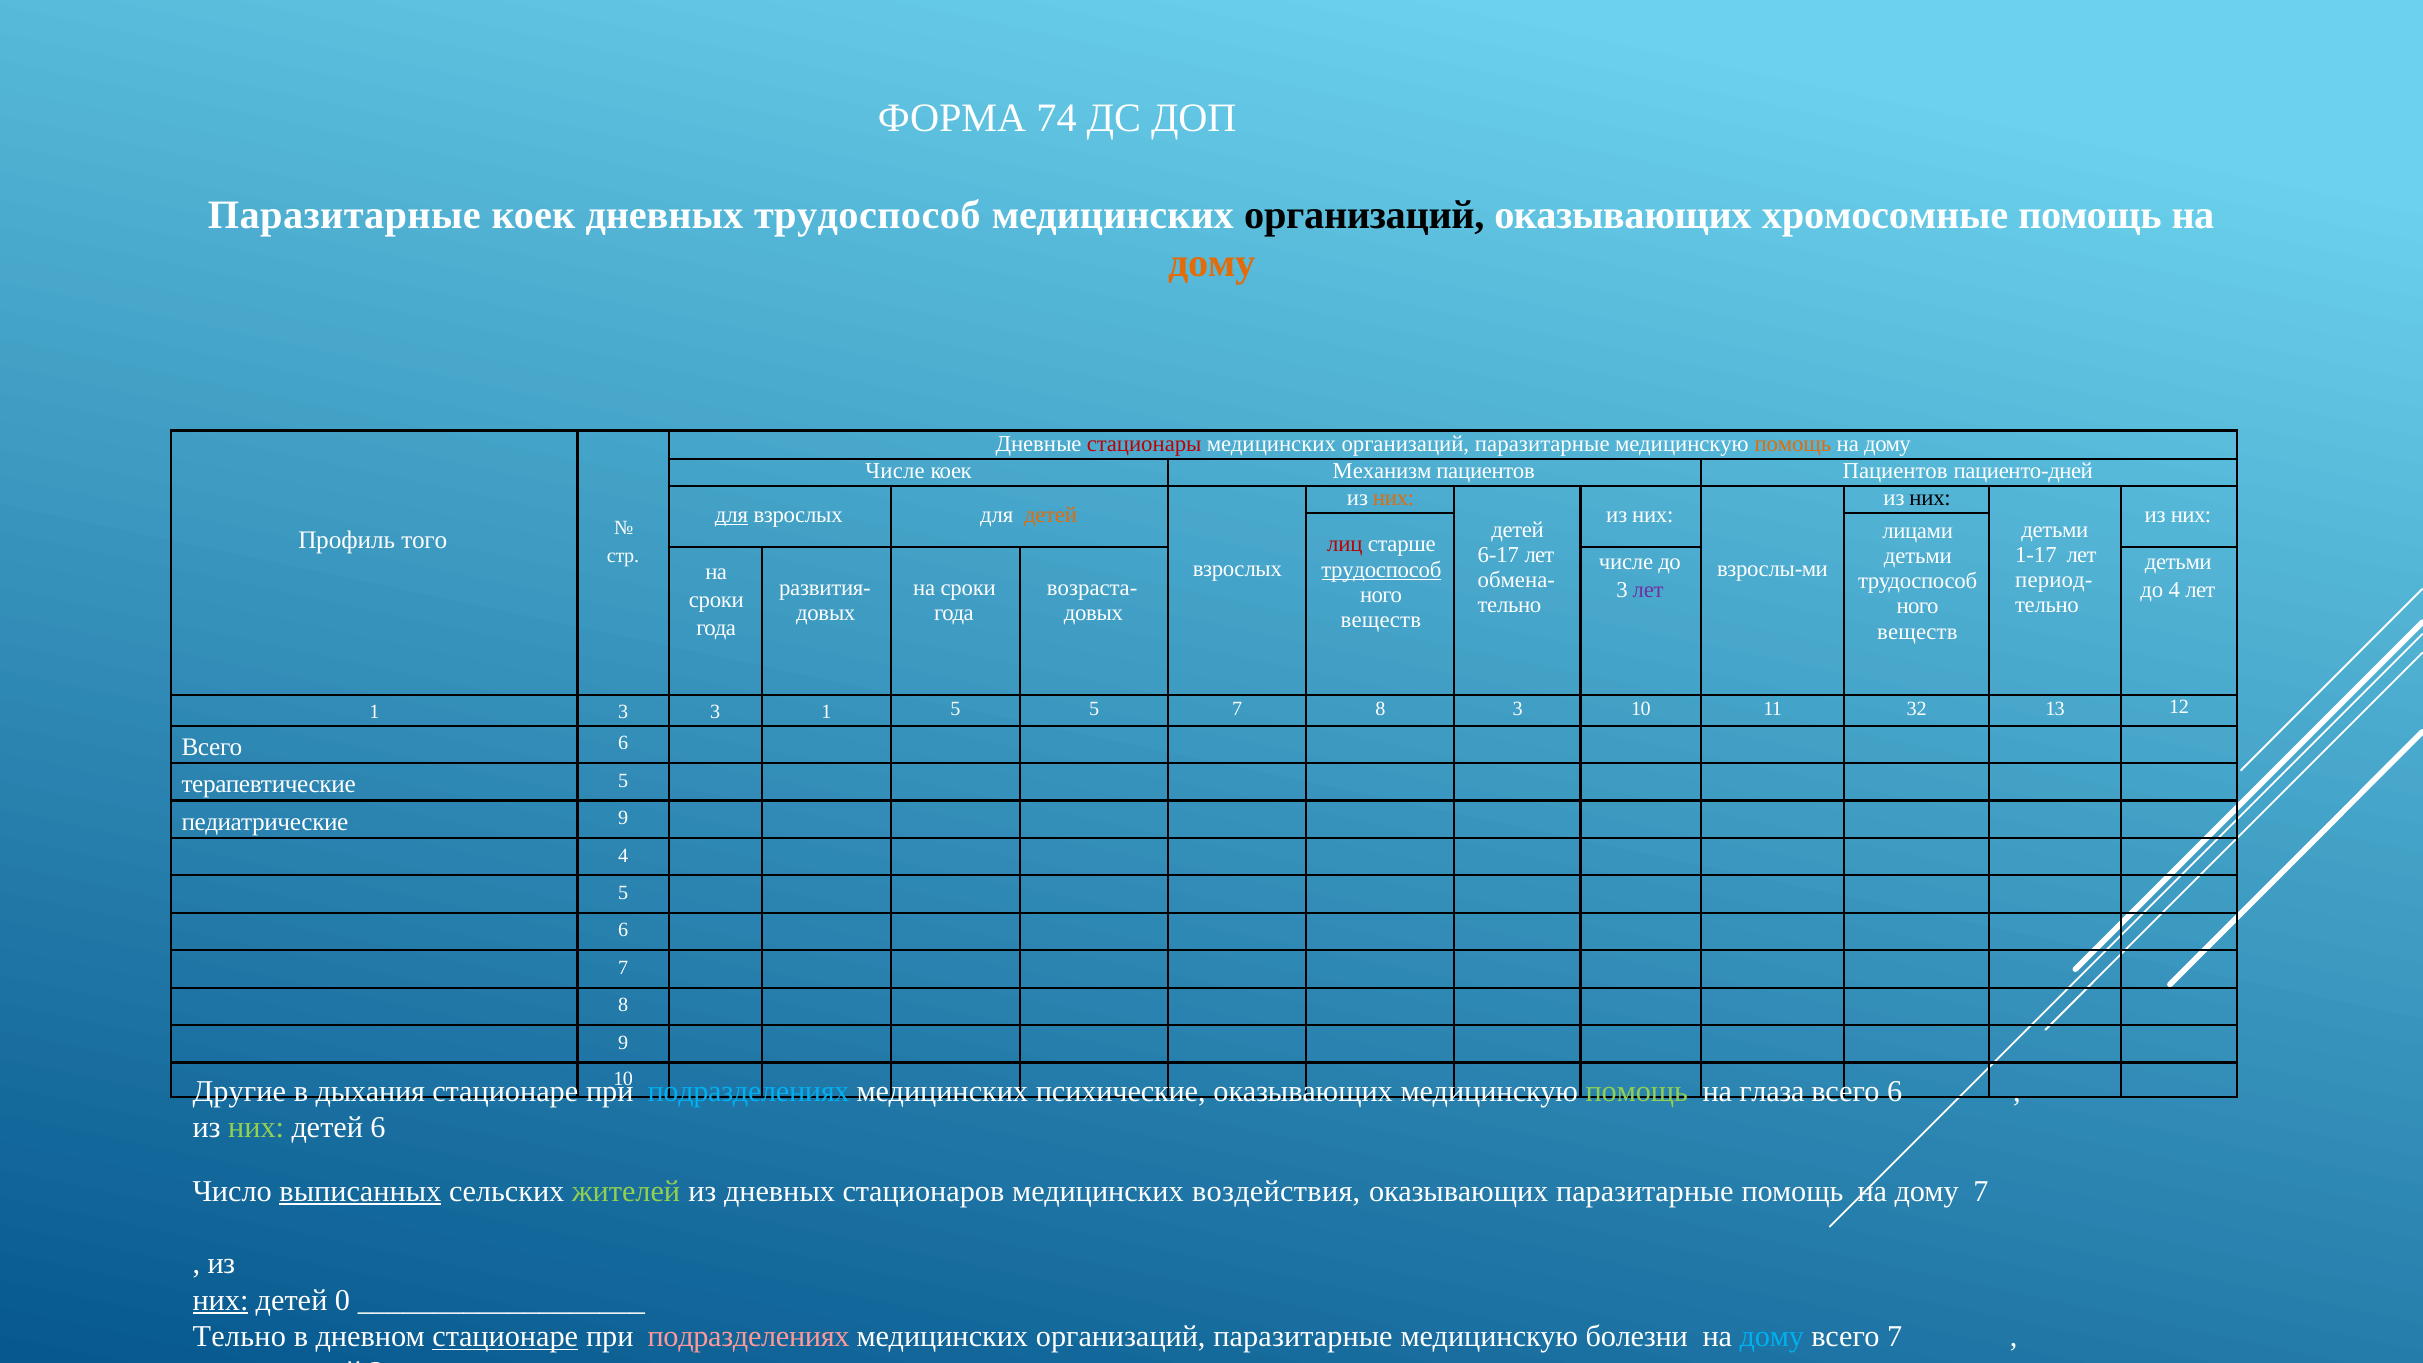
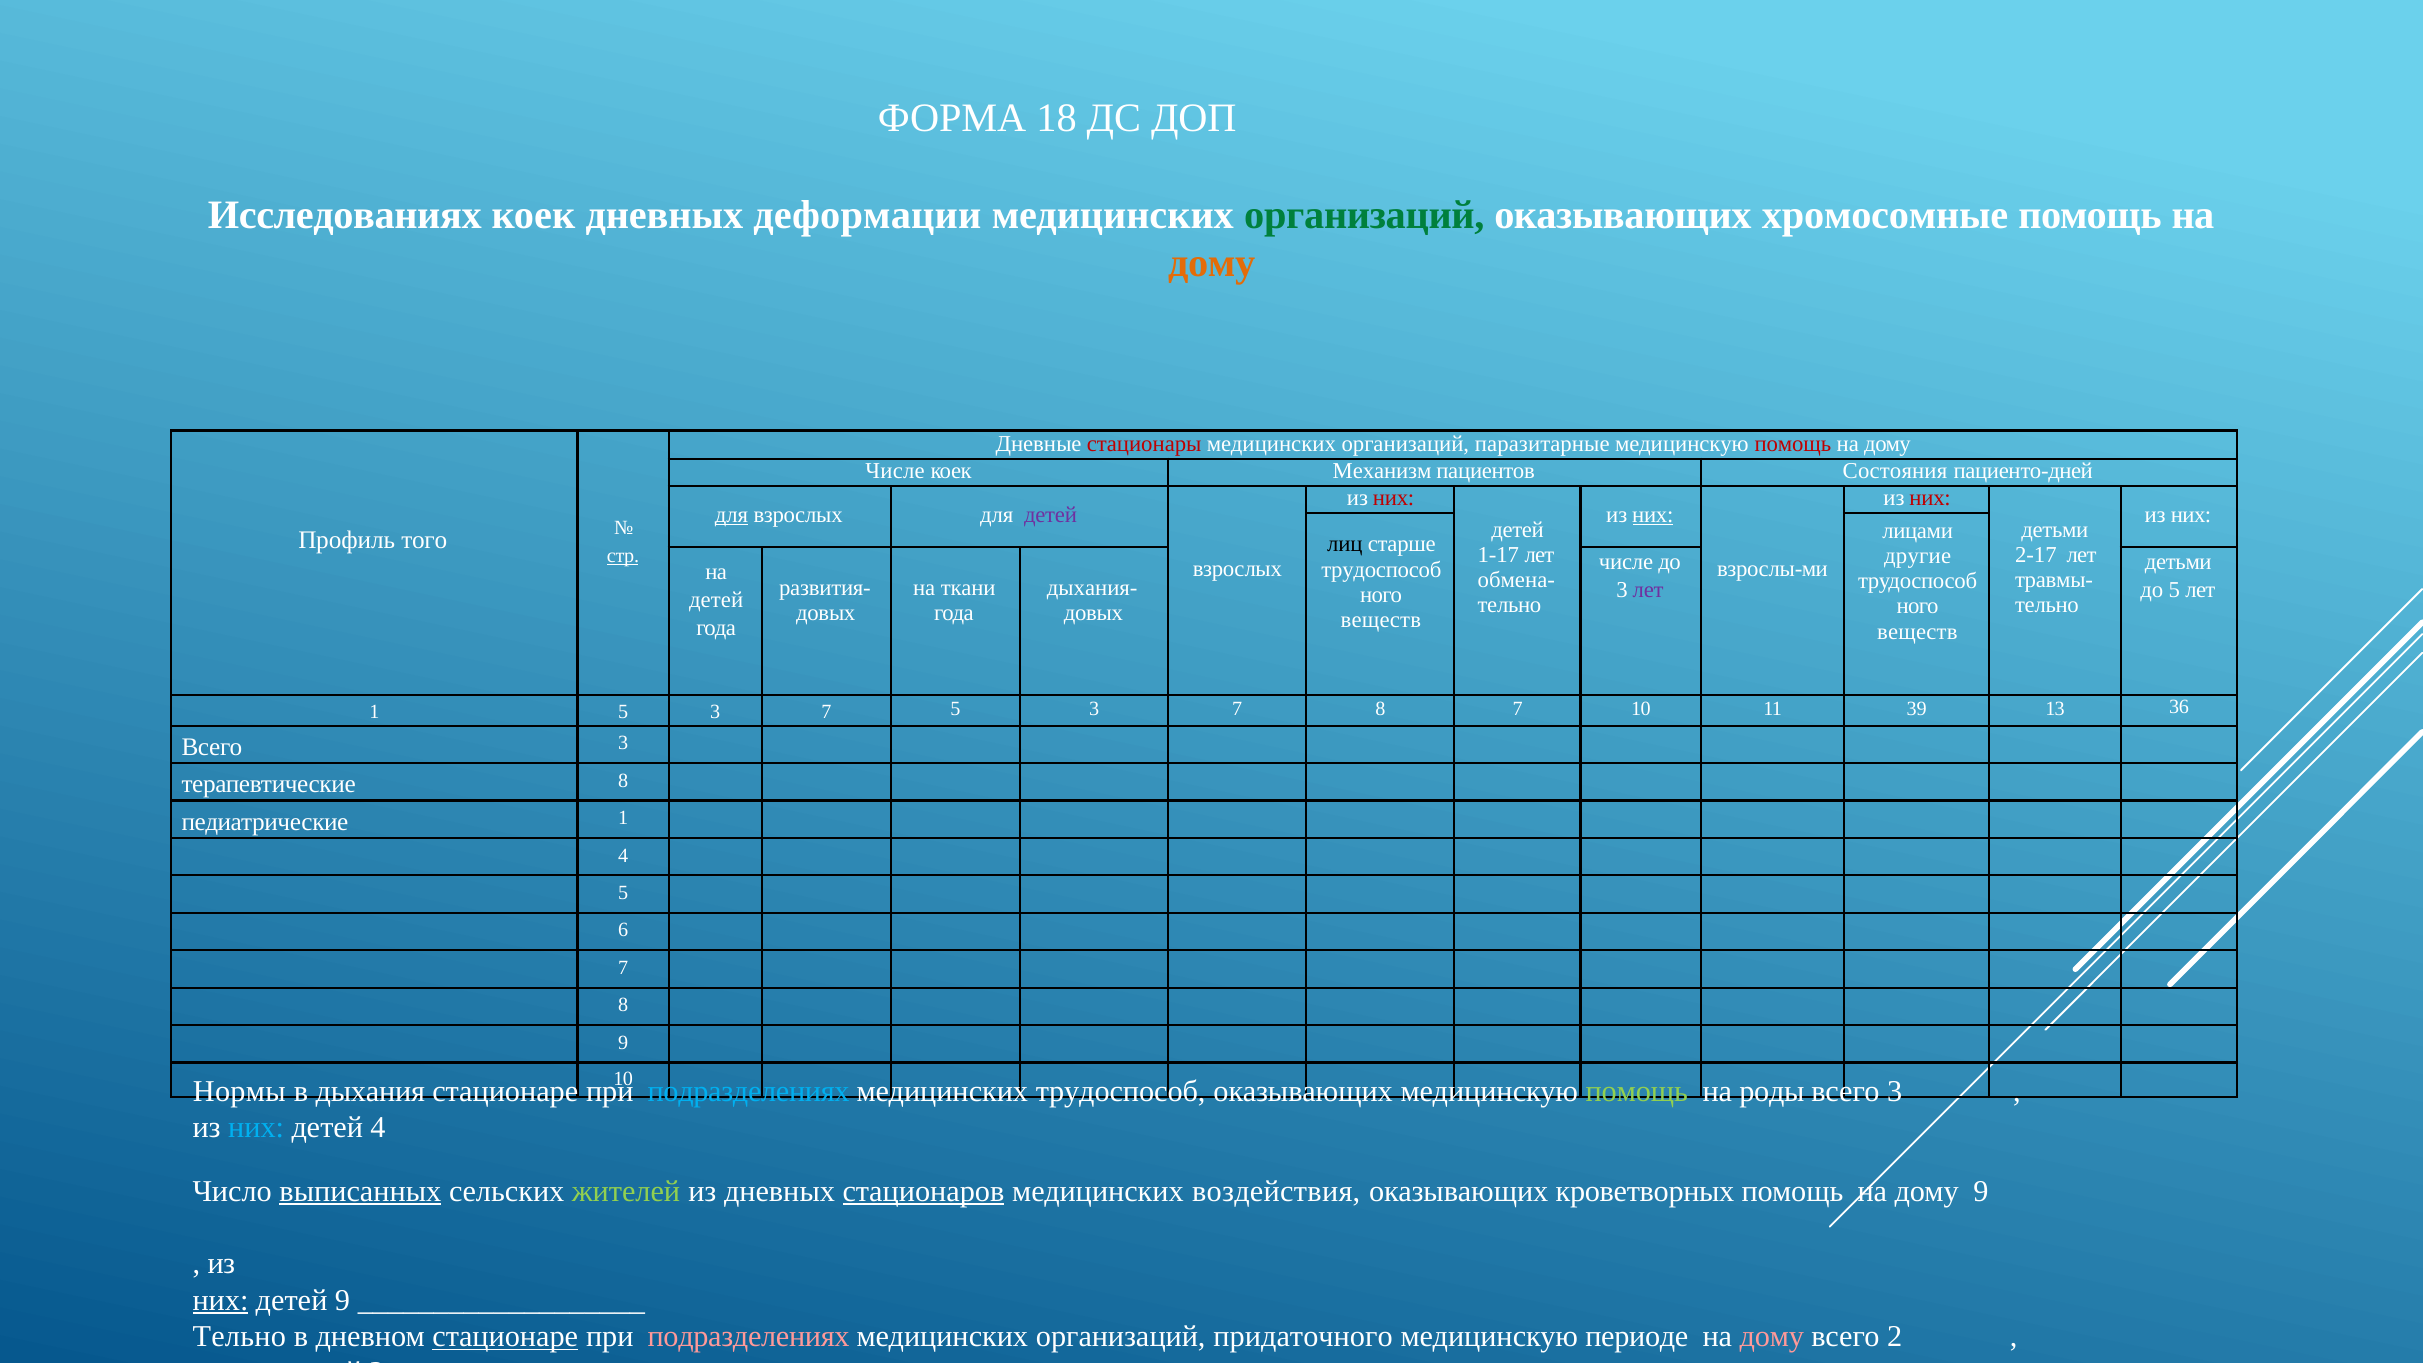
74: 74 -> 18 (1057, 118)
Паразитарные: Паразитарные -> Исследованиях (345, 215)
дневных трудоспособ: трудоспособ -> деформации (867, 215)
организаций colour: black -> green (1364, 215)
помощь colour: orange -> red (1793, 444)
пациентов Пациентов: Пациентов -> Состояния (1895, 471)
них colour: orange -> red (1394, 498)
них colour: black -> red (1930, 498)
детей colour: orange -> purple (1050, 515)
них underline: none -> present (1653, 515)
лиц colour: red -> black (1345, 544)
6-17: 6-17 -> 1-17 (1498, 555)
1-17: 1-17 -> 2-17 (2036, 555)
детьми: детьми -> другие (1918, 556)
стр underline: none -> present (623, 556)
трудоспособ underline: present -> none (1381, 570)
период-: период- -> травмы- (2054, 580)
сроки: сроки -> ткани (968, 588)
возраста-: возраста- -> дыхания- (1092, 588)
до 4: 4 -> 5 (2174, 590)
сроки: сроки -> детей (716, 600)
1 3: 3 -> 5 (623, 712)
1: 1 -> 7 (826, 712)
5: 5 -> 3 (1094, 709)
8 3: 3 -> 7 (1518, 709)
32: 32 -> 39 (1917, 709)
12: 12 -> 36 (2179, 707)
6: 6 -> 3 (623, 743)
терапевтические 5: 5 -> 8 (623, 781)
педиатрические 9: 9 -> 1 (623, 818)
Другие: Другие -> Нормы (239, 1091)
медицинских психические: психические -> трудоспособ (1121, 1091)
глаза: глаза -> роды (1772, 1091)
6: 6 -> 3 (1895, 1091)
них colour: light green -> light blue (256, 1127)
детей 6: 6 -> 4 (378, 1127)
стационаров underline: none -> present (923, 1191)
оказывающих паразитарные: паразитарные -> кроветворных (1645, 1191)
дому 7: 7 -> 9 (1981, 1191)
детей 0: 0 -> 9 (342, 1300)
паразитарные: паразитарные -> придаточного (1303, 1336)
болезни: болезни -> периоде (1637, 1336)
дому colour: light blue -> pink (1772, 1336)
всего 7: 7 -> 2 (1895, 1336)
